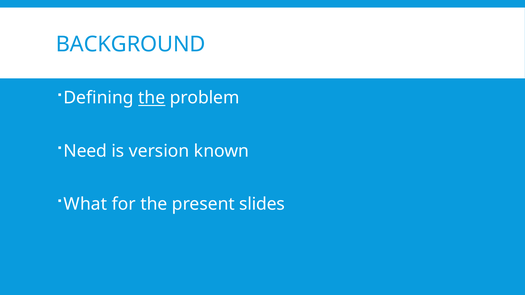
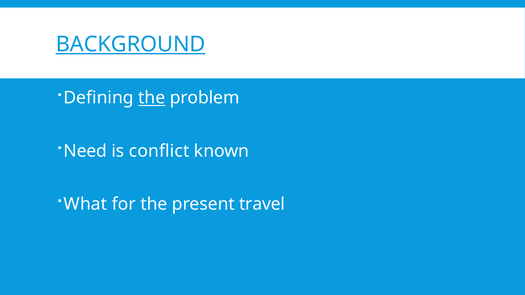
BACKGROUND underline: none -> present (131, 44)
version: version -> conflict (159, 151)
slides: slides -> travel (262, 204)
